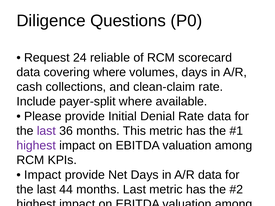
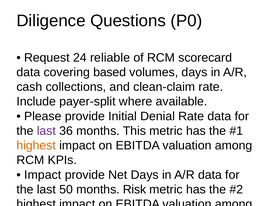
covering where: where -> based (110, 72)
highest colour: purple -> orange (36, 146)
44: 44 -> 50 (66, 190)
months Last: Last -> Risk (135, 190)
